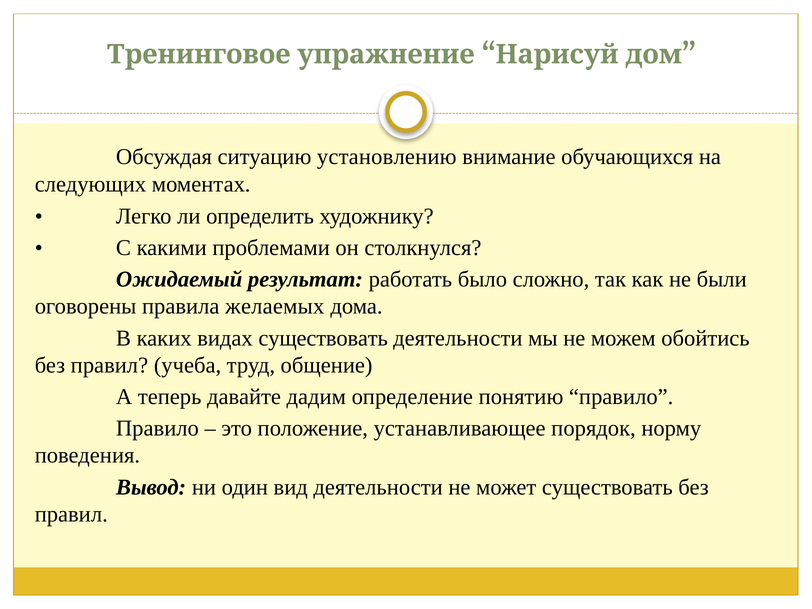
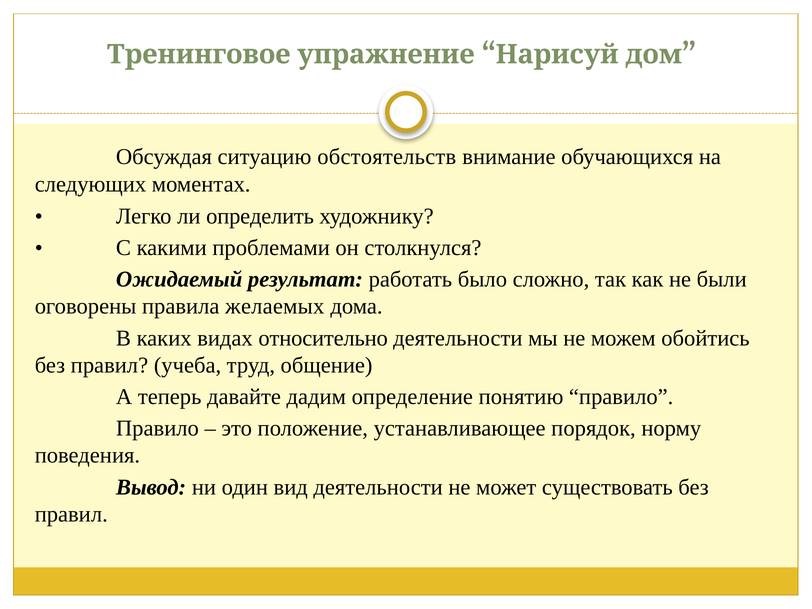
установлению: установлению -> обстоятельств (387, 157)
видах существовать: существовать -> относительно (323, 338)
